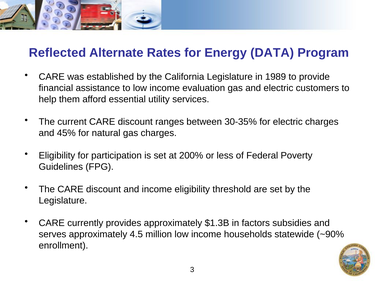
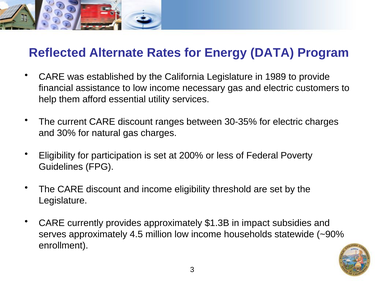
evaluation: evaluation -> necessary (204, 88)
45%: 45% -> 30% (66, 133)
factors: factors -> impact (256, 223)
